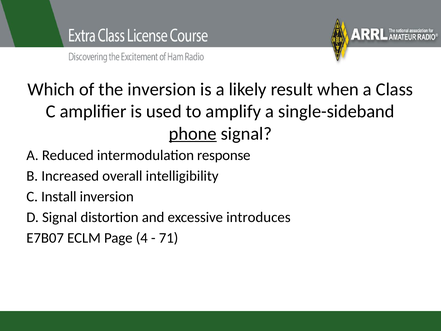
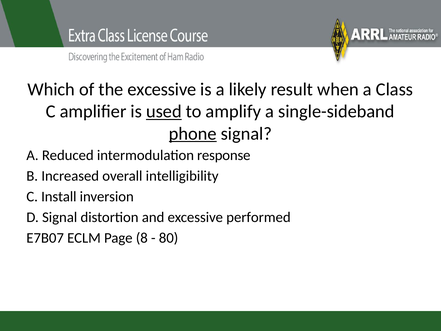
the inversion: inversion -> excessive (162, 89)
used underline: none -> present (164, 111)
introduces: introduces -> performed (258, 217)
4: 4 -> 8 (142, 238)
71: 71 -> 80 (169, 238)
